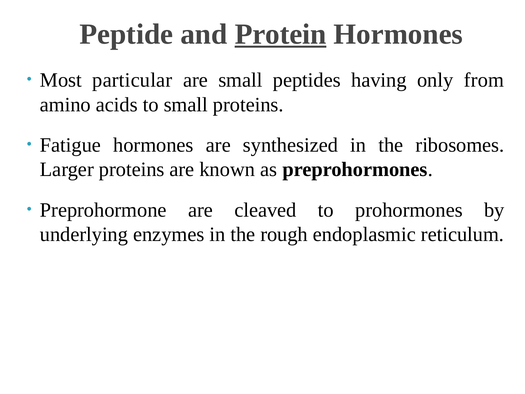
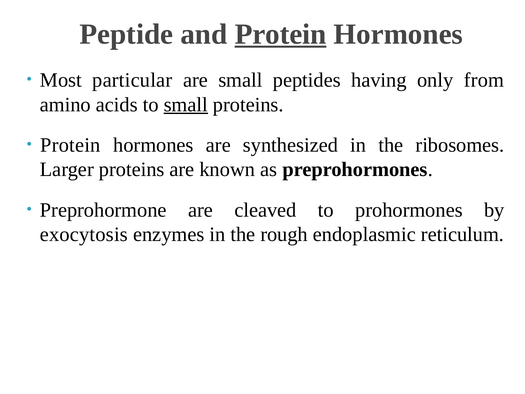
small underline: none -> present (186, 105)
Fatigue: Fatigue -> Protein (70, 145)
underlying: underlying -> exocytosis (84, 234)
